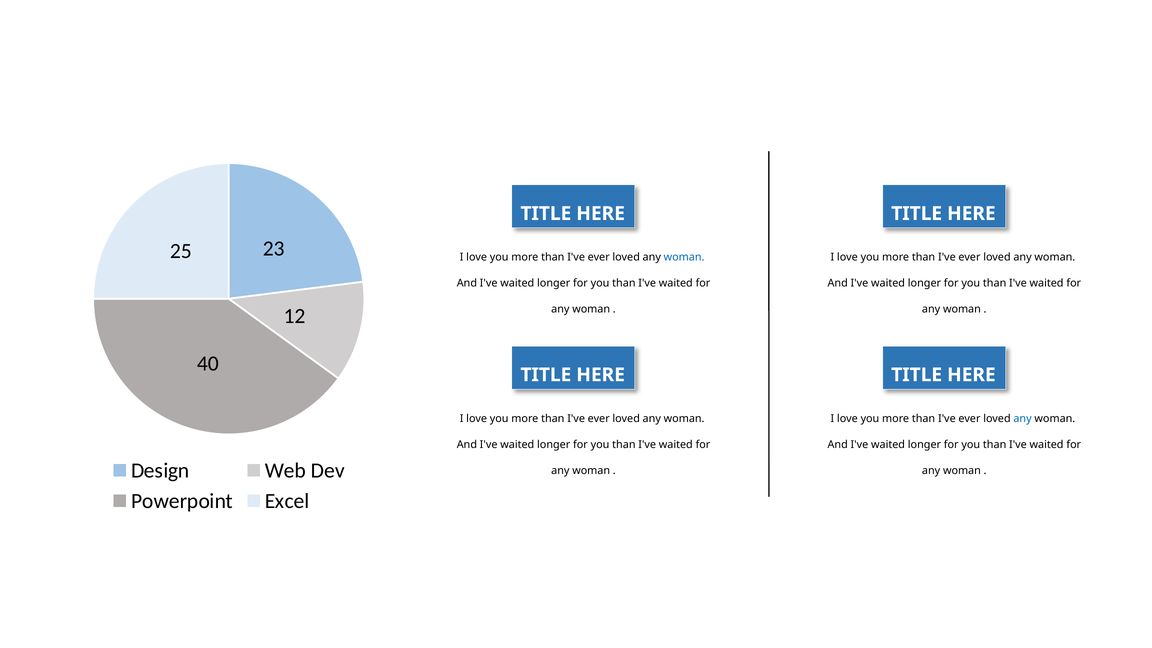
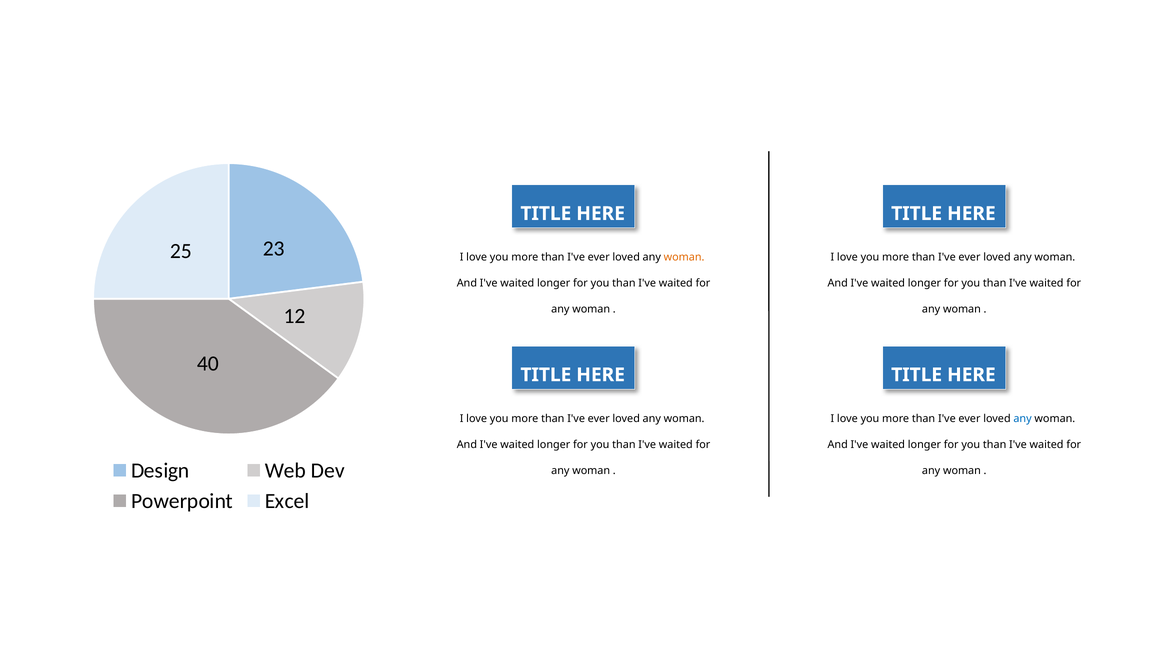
woman colour: blue -> orange (684, 257)
